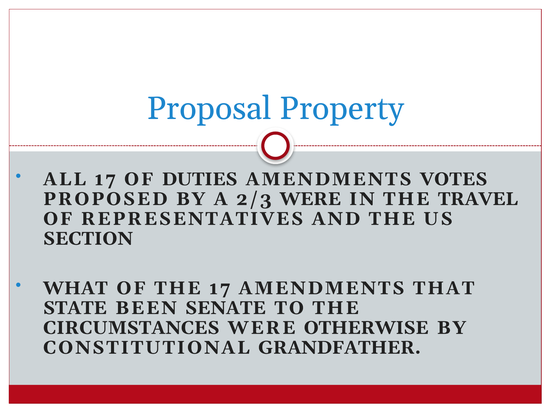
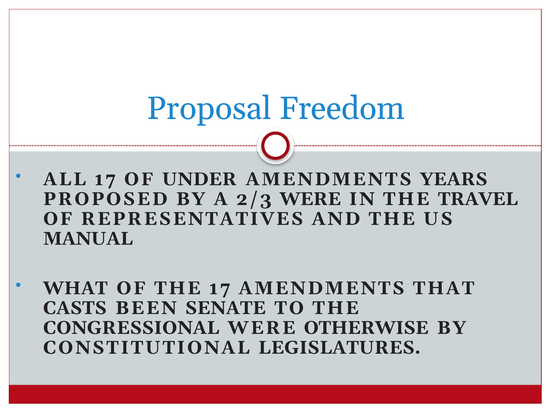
Property: Property -> Freedom (342, 109)
DUTIES: DUTIES -> UNDER (199, 179)
VOTES: VOTES -> YEARS (454, 179)
SECTION: SECTION -> MANUAL (88, 239)
STATE: STATE -> CASTS (75, 308)
CIRCUMSTANCES: CIRCUMSTANCES -> CONGRESSIONAL (131, 328)
GRANDFATHER: GRANDFATHER -> LEGISLATURES (339, 348)
